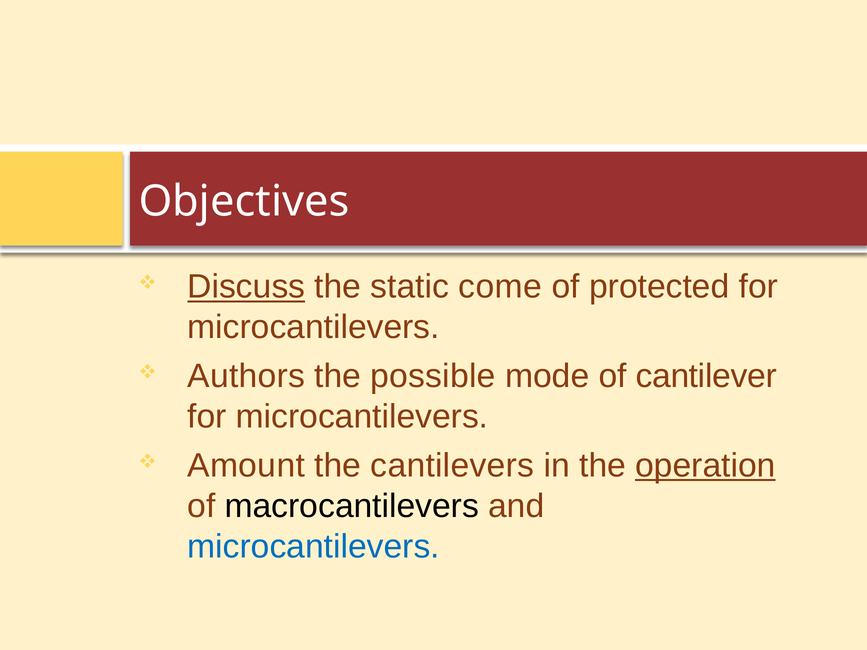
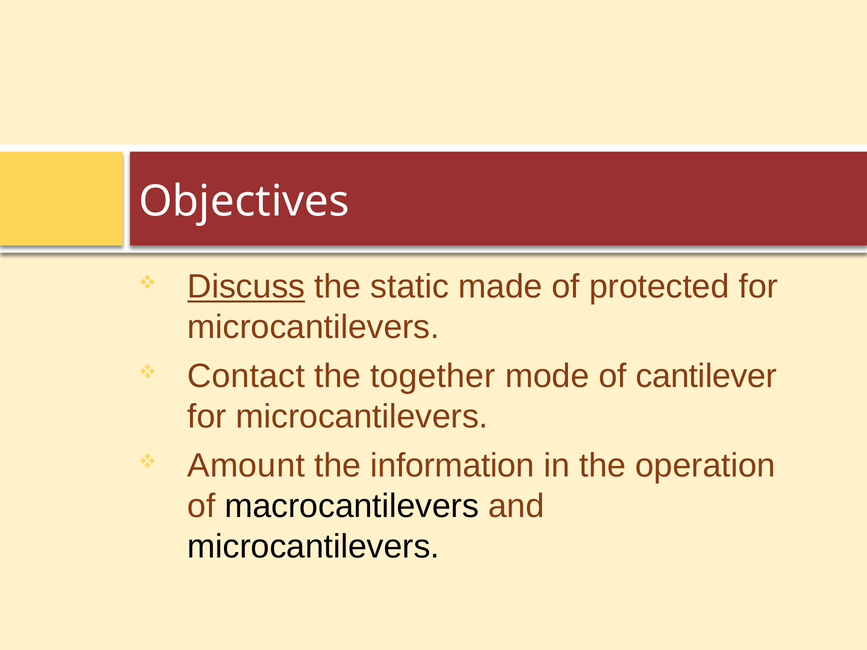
come: come -> made (500, 287)
Authors: Authors -> Contact (246, 376)
possible: possible -> together (433, 376)
cantilevers: cantilevers -> information (453, 466)
operation underline: present -> none (705, 466)
microcantilevers colour: blue -> black (314, 547)
